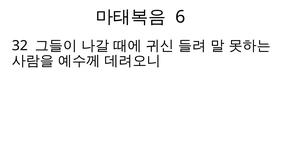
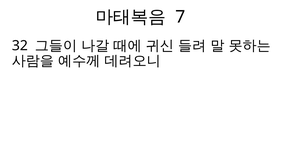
6: 6 -> 7 (180, 17)
